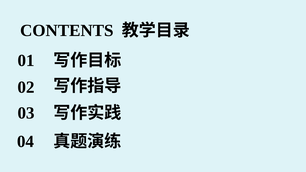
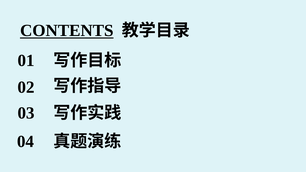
CONTENTS underline: none -> present (67, 31)
